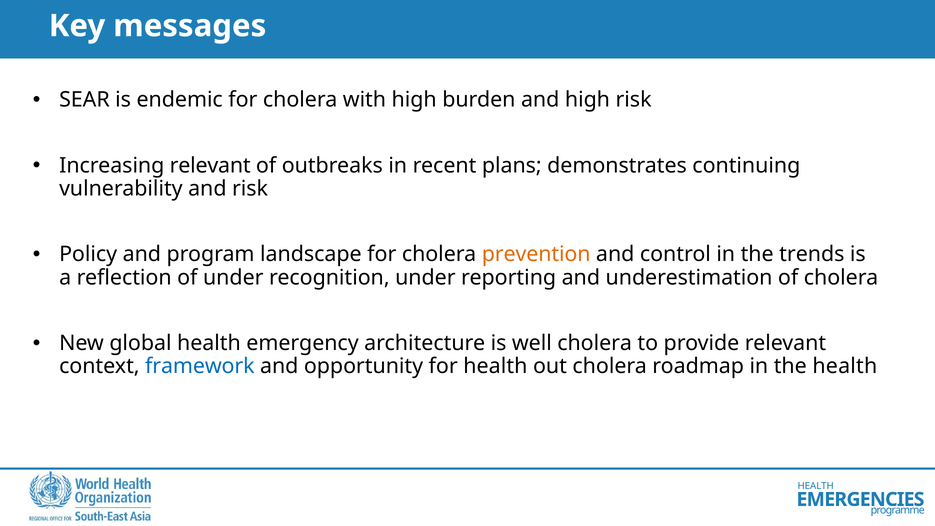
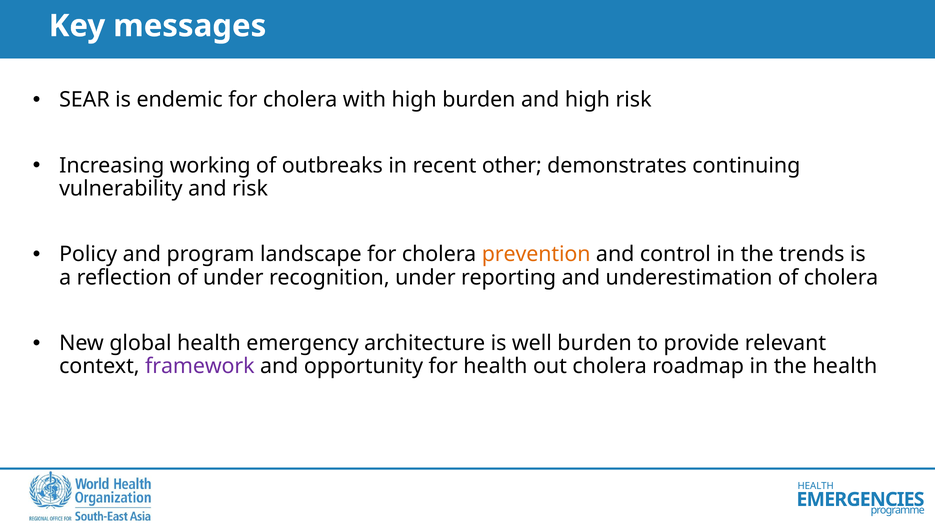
Increasing relevant: relevant -> working (210, 165)
plans: plans -> other (512, 165)
well cholera: cholera -> burden (595, 343)
framework colour: blue -> purple (200, 366)
